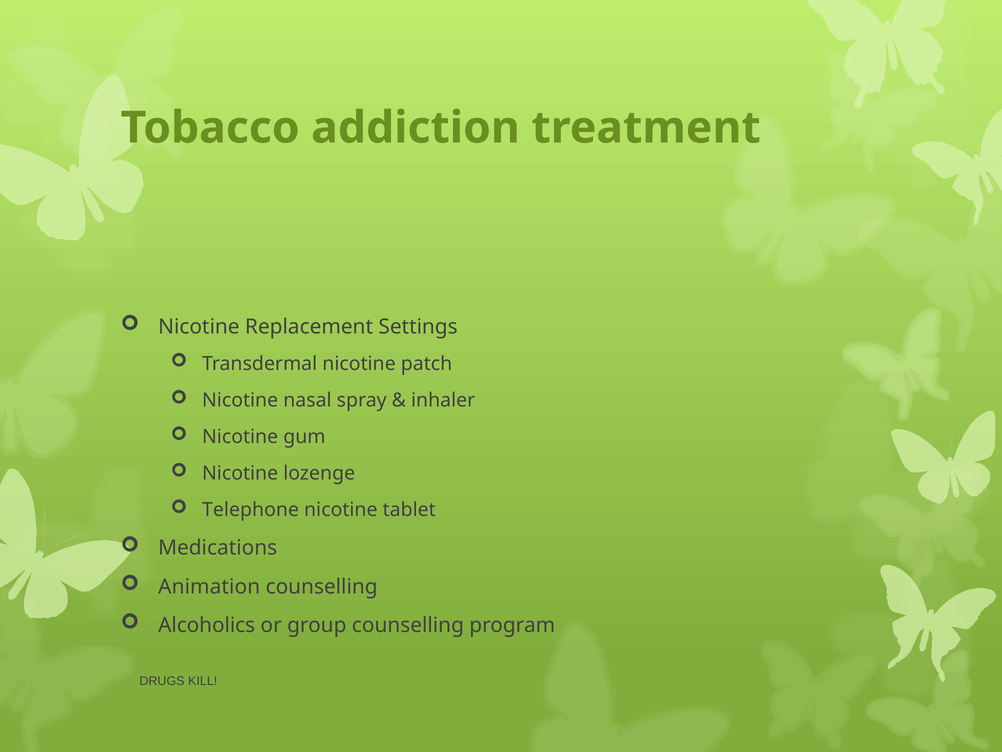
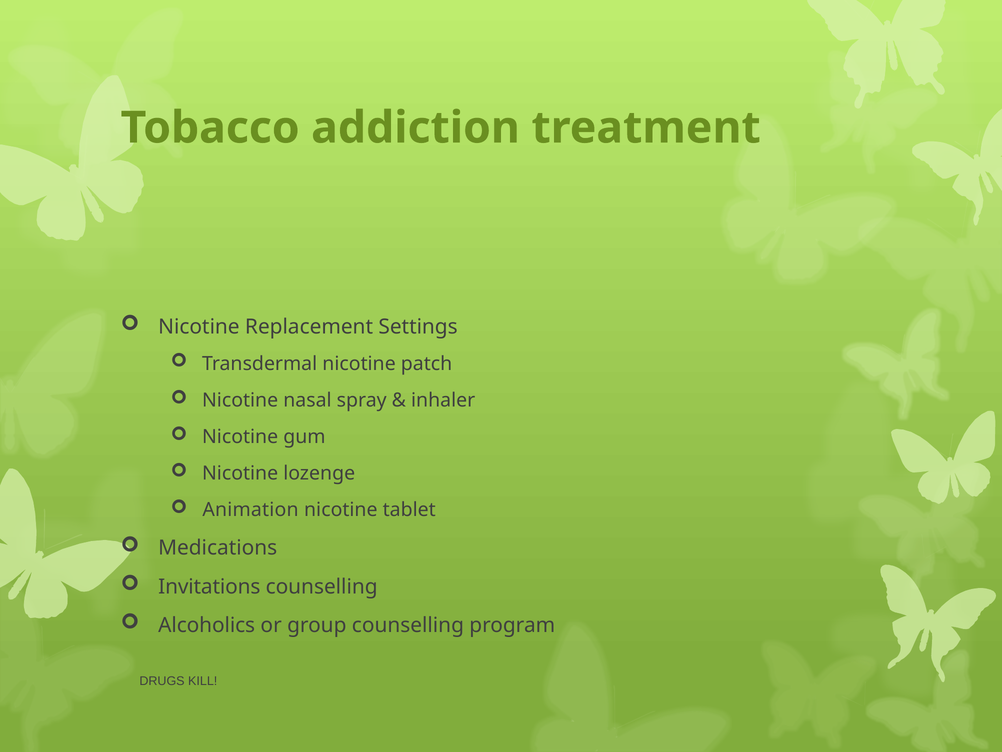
Telephone: Telephone -> Animation (250, 510)
Animation: Animation -> Invitations (209, 586)
